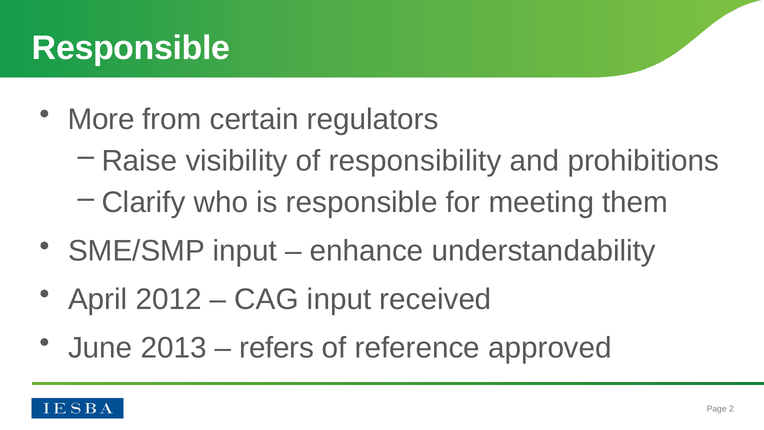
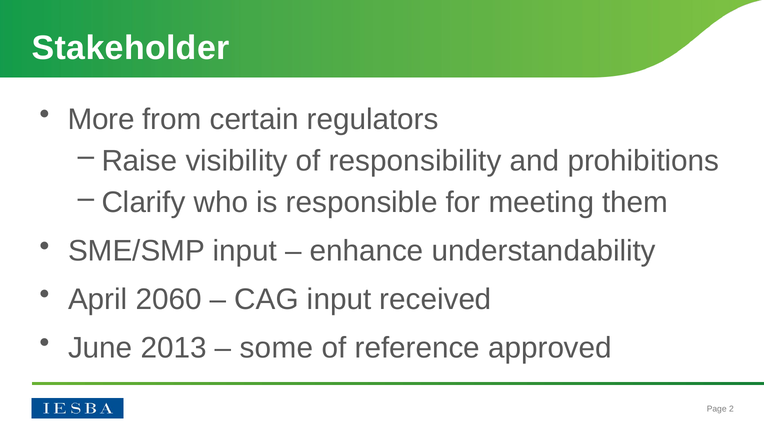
Responsible: Responsible -> Stakeholder (131, 48)
2012: 2012 -> 2060 (169, 299)
refers: refers -> some (276, 348)
